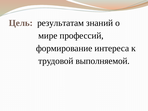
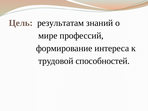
выполняемой: выполняемой -> способностей (103, 61)
